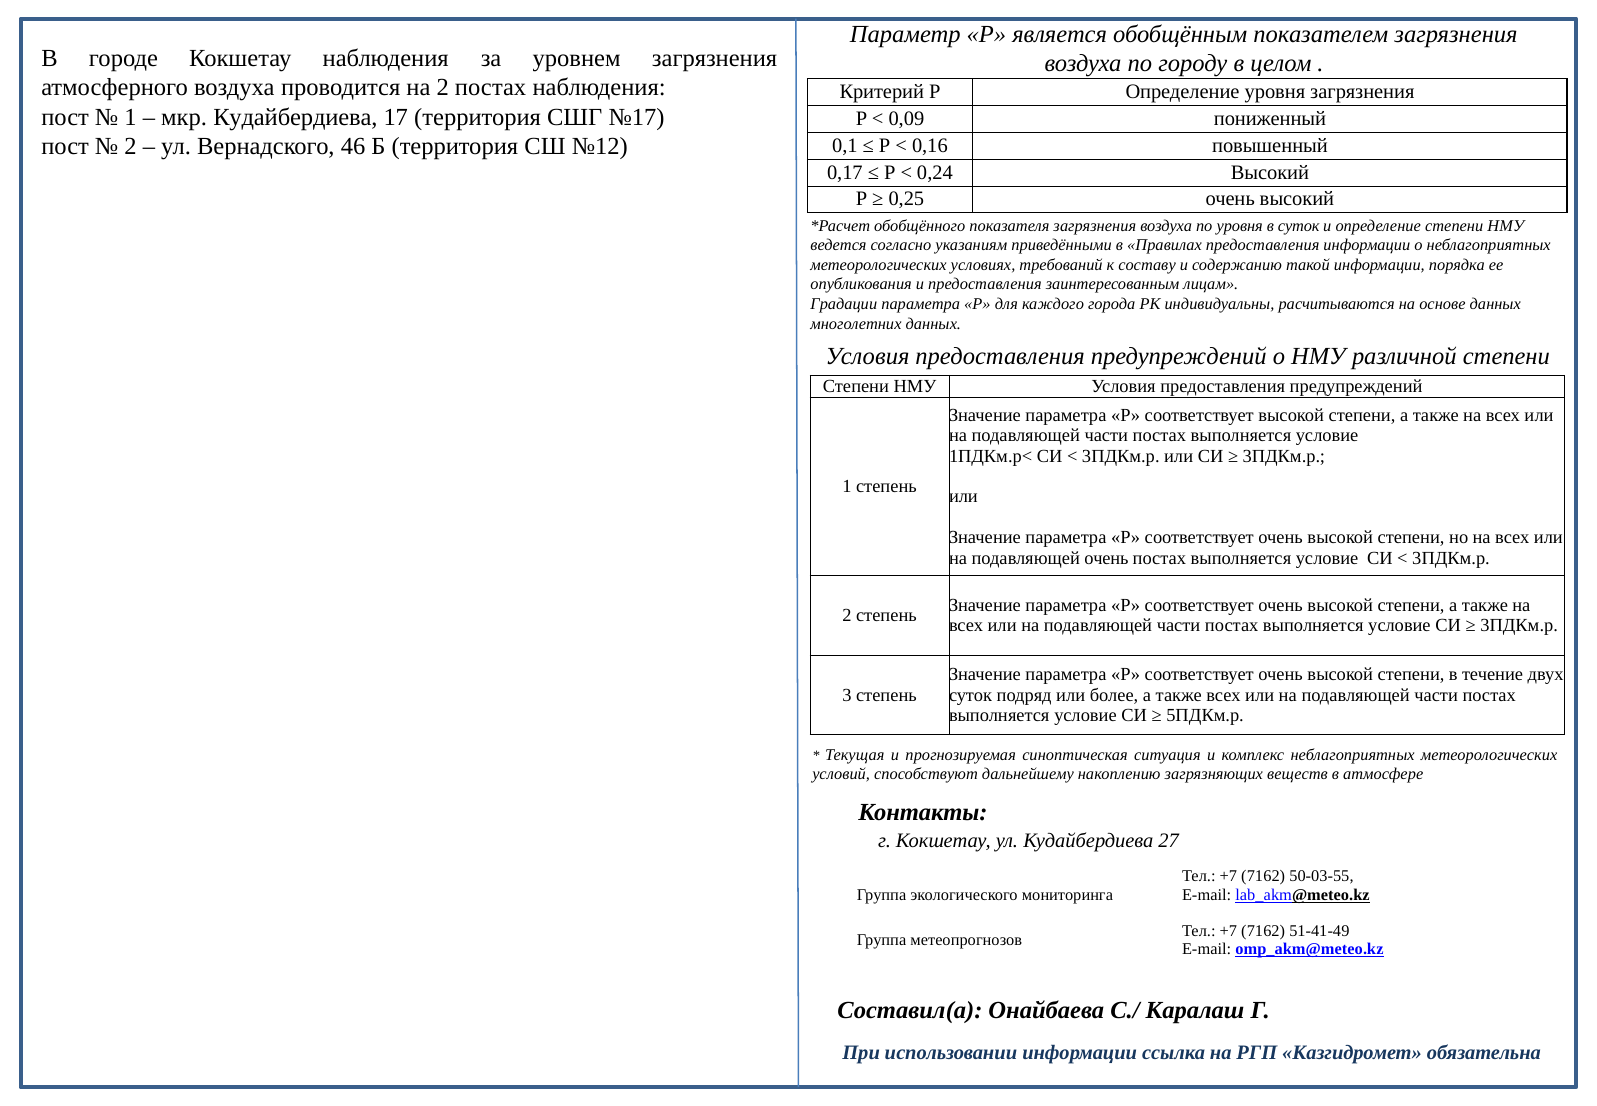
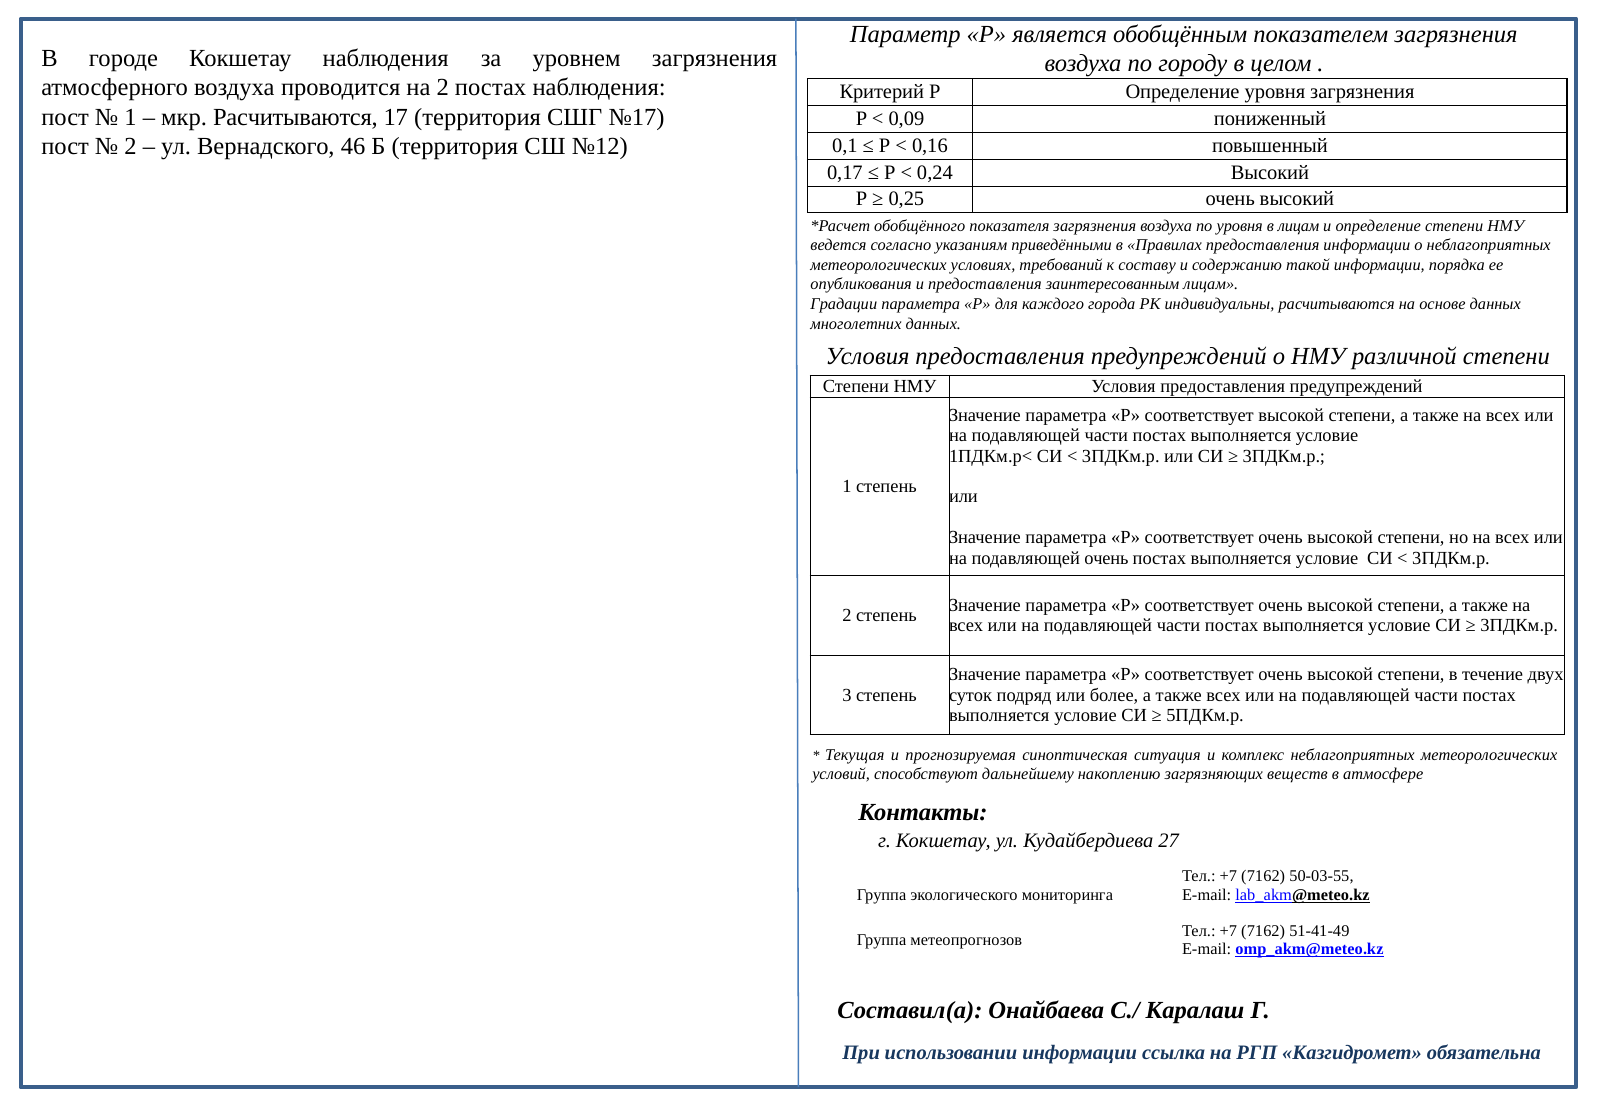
мкр Кудайбердиева: Кудайбердиева -> Расчитываются (295, 117)
в суток: суток -> лицам (1299, 226)
